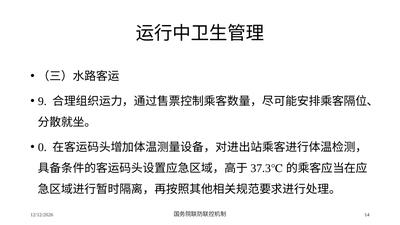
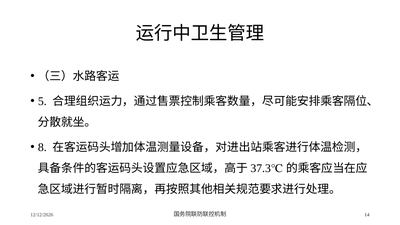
9: 9 -> 5 (42, 101)
0: 0 -> 8 (42, 147)
